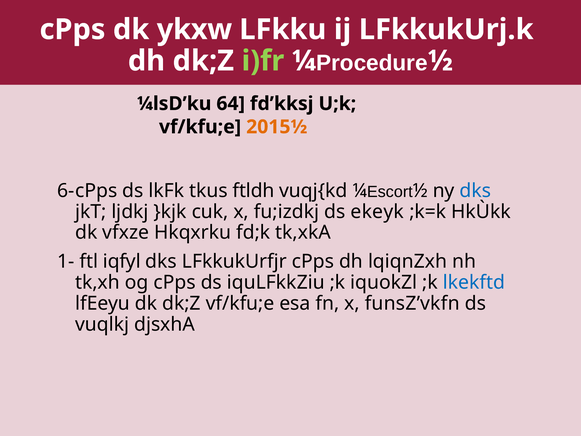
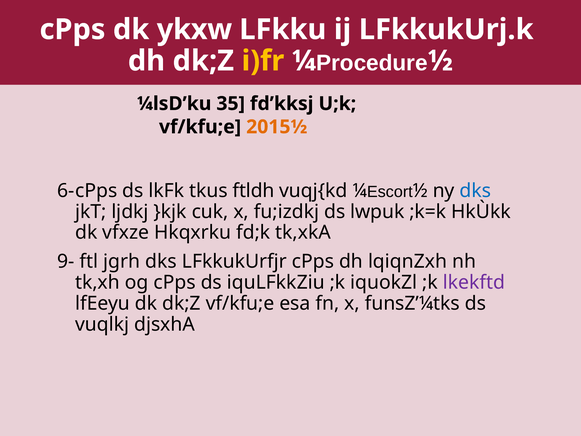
i)fr colour: light green -> yellow (263, 61)
64: 64 -> 35 (231, 104)
ekeyk: ekeyk -> lwpuk (377, 212)
1-: 1- -> 9- (66, 261)
iqfyl: iqfyl -> jgrh (122, 261)
lkekftd colour: blue -> purple (474, 282)
funsZ’vkfn: funsZ’vkfn -> funsZ’¼tks (412, 303)
